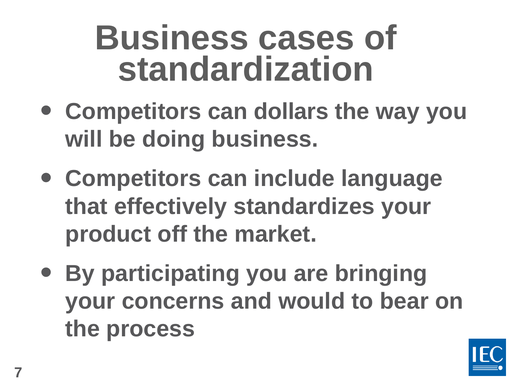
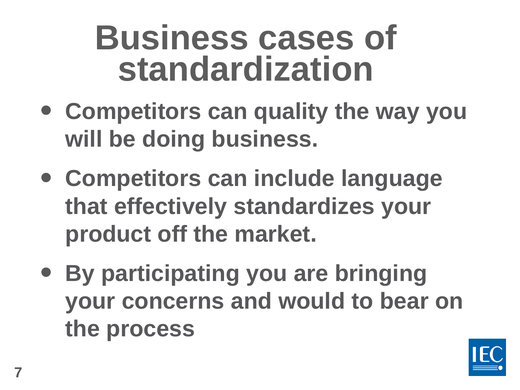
dollars: dollars -> quality (291, 112)
